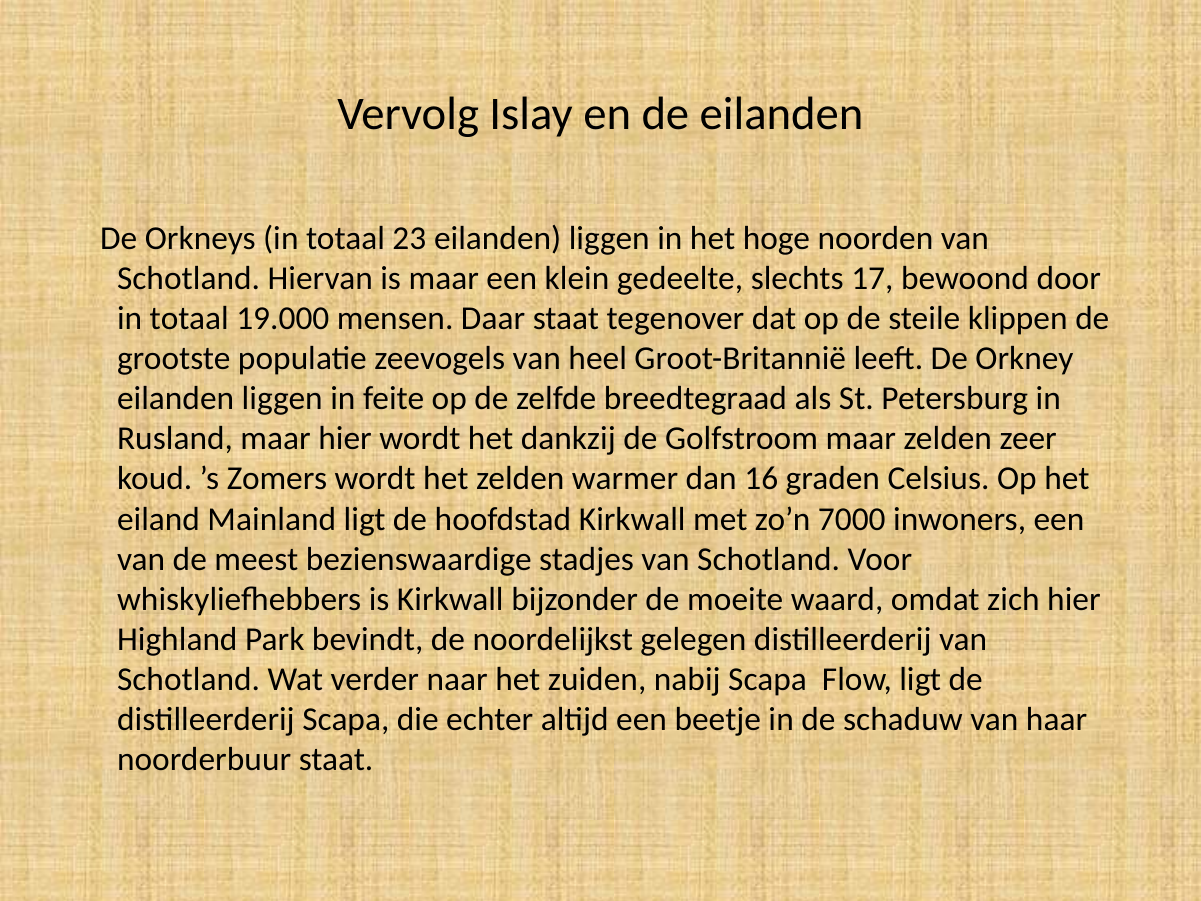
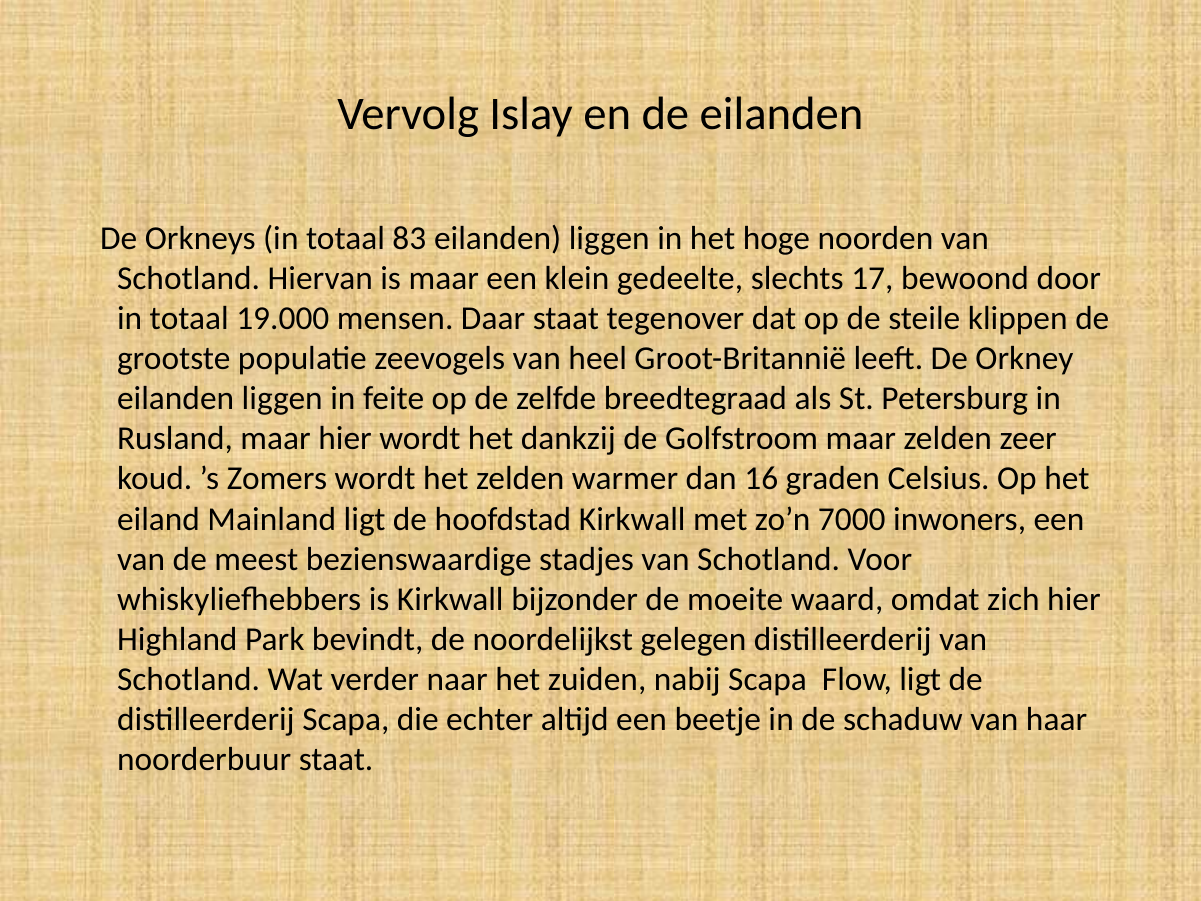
23: 23 -> 83 (409, 239)
